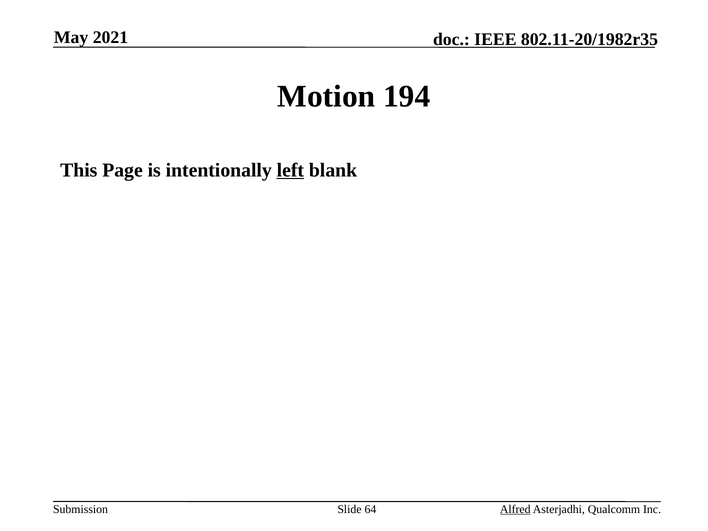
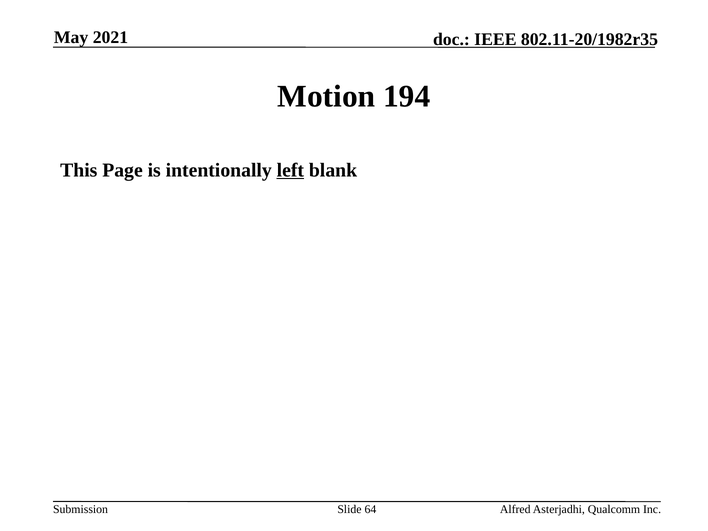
Alfred underline: present -> none (515, 509)
